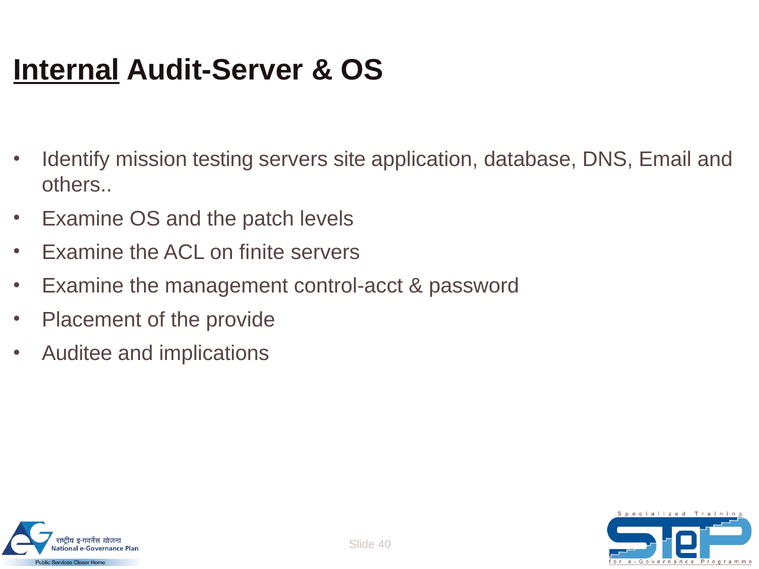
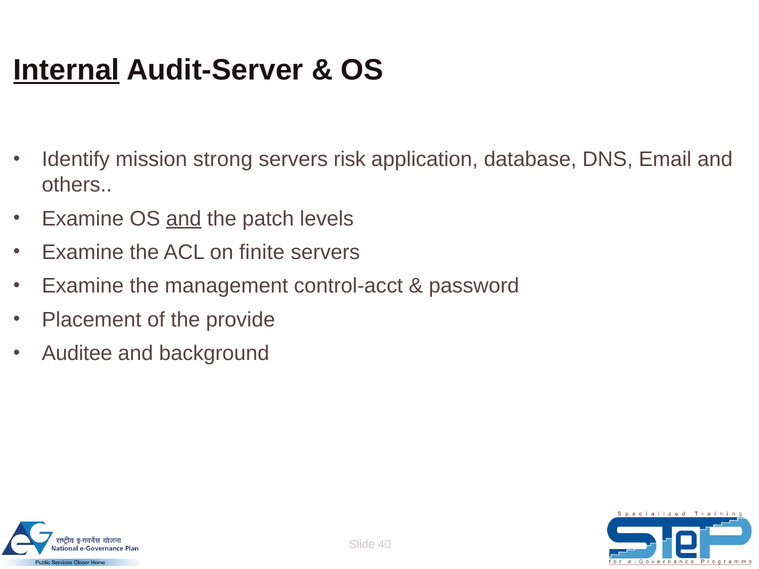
testing: testing -> strong (223, 160)
site: site -> risk (350, 160)
and underline: none -> present (184, 219)
implications: implications -> background (214, 354)
